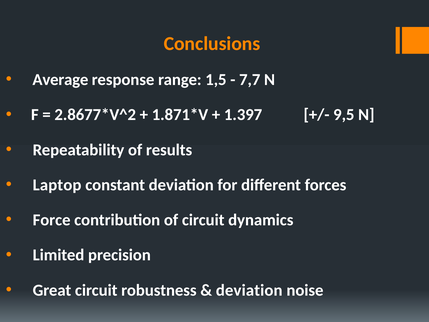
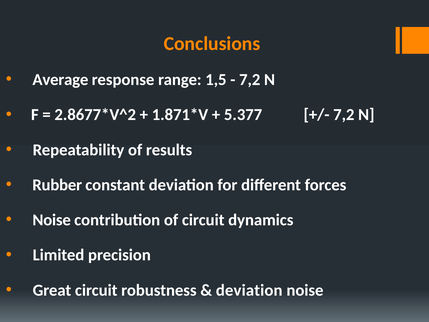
7,7: 7,7 -> 7,2 (250, 80)
1.397: 1.397 -> 5.377 (243, 115)
9,5: 9,5 -> 7,2 (344, 115)
Laptop: Laptop -> Rubber (57, 185)
Force: Force -> Noise (52, 220)
